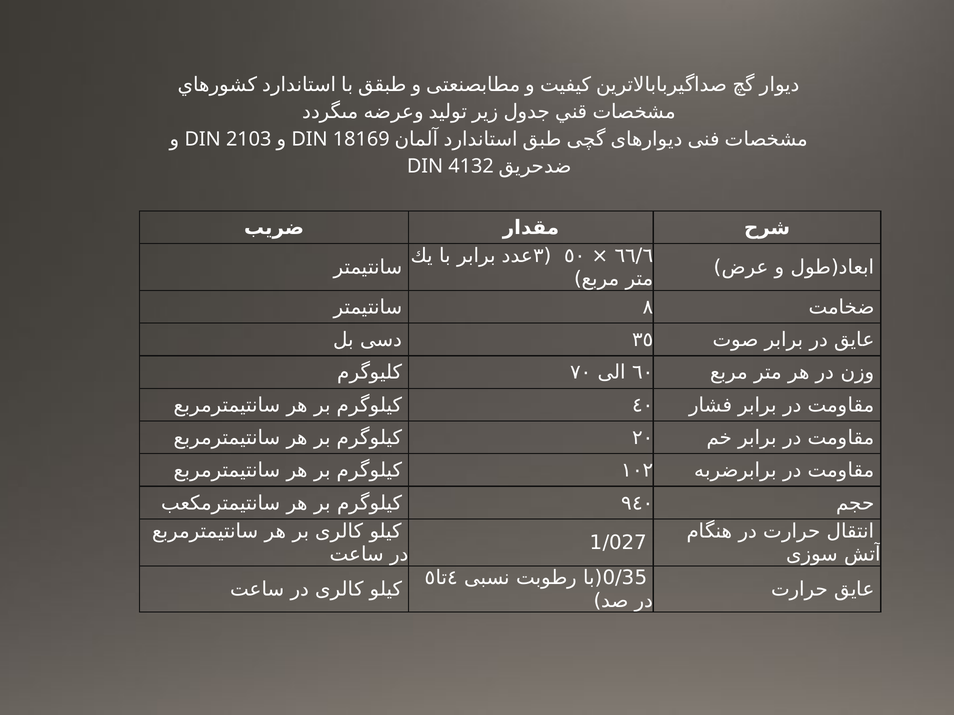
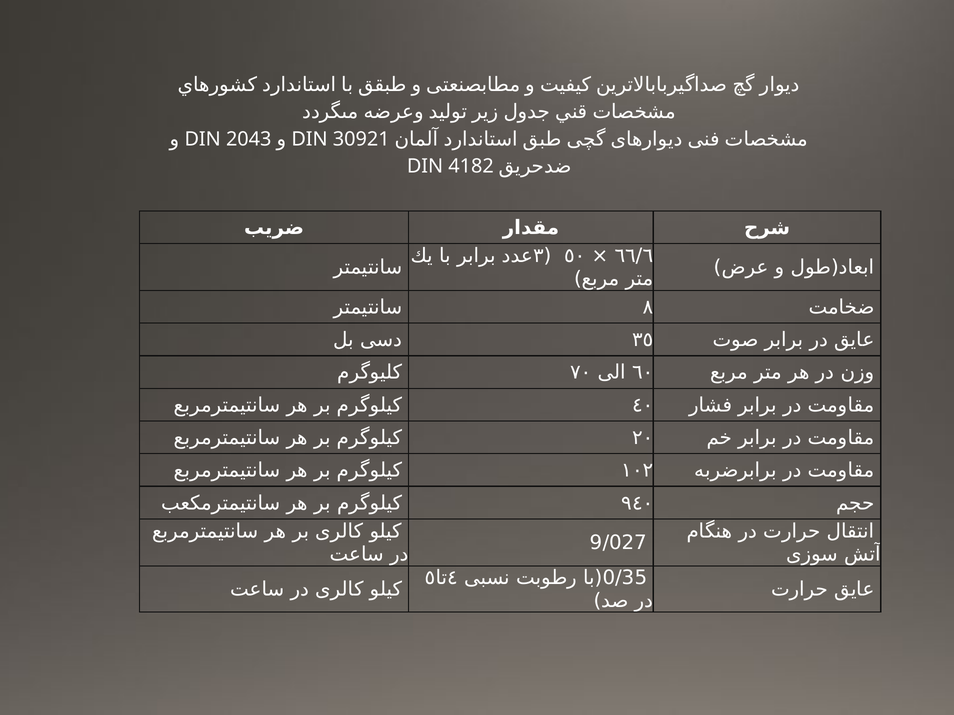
2103: 2103 -> 2043 (249, 139)
18169: 18169 -> 30921 (361, 139)
4132: 4132 -> 4182 (471, 166)
1/027: 1/027 -> 9/027 (618, 543)
